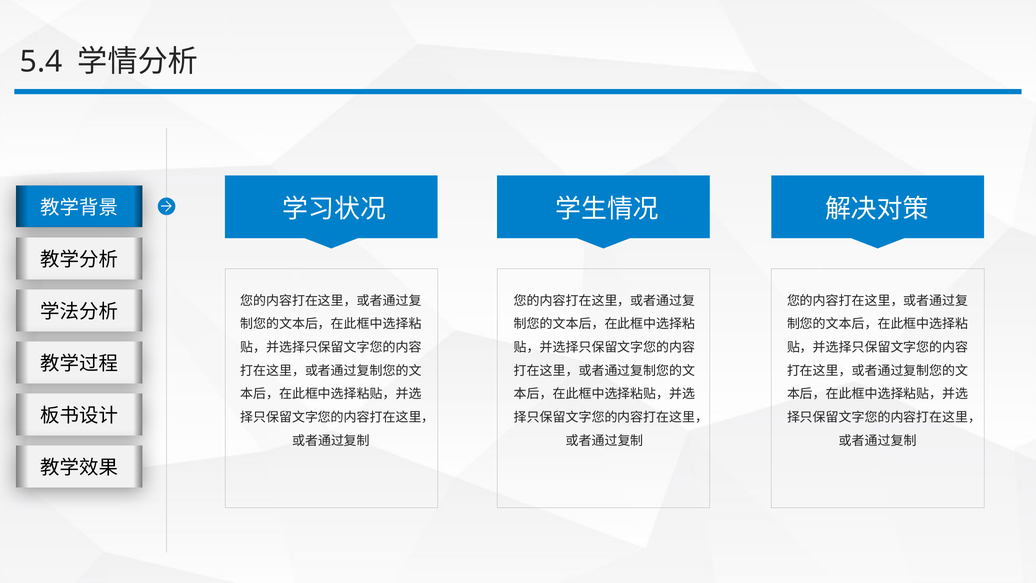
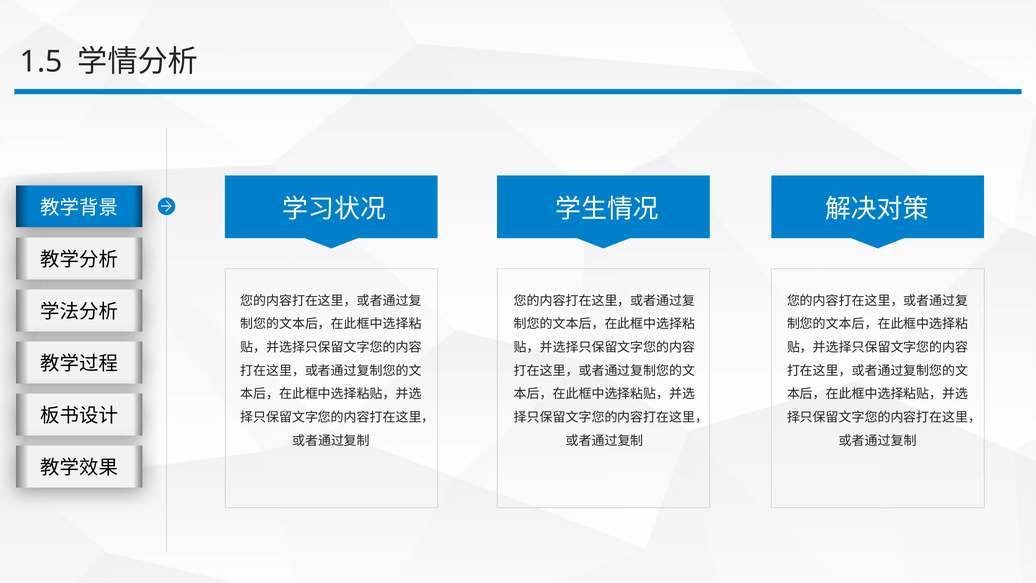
5.4: 5.4 -> 1.5 (41, 62)
